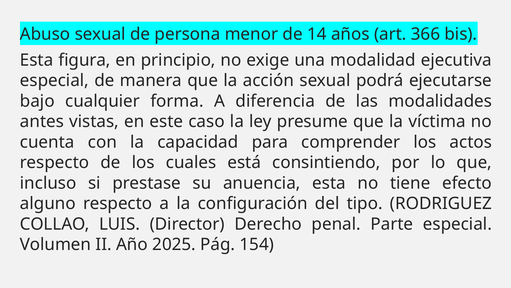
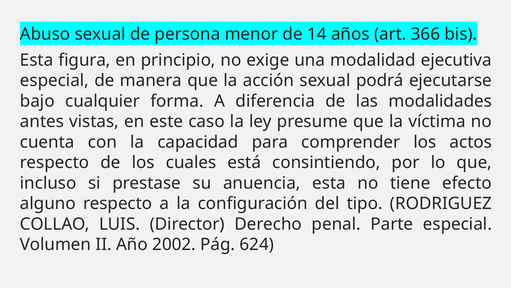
2025: 2025 -> 2002 (174, 244)
154: 154 -> 624 (257, 244)
